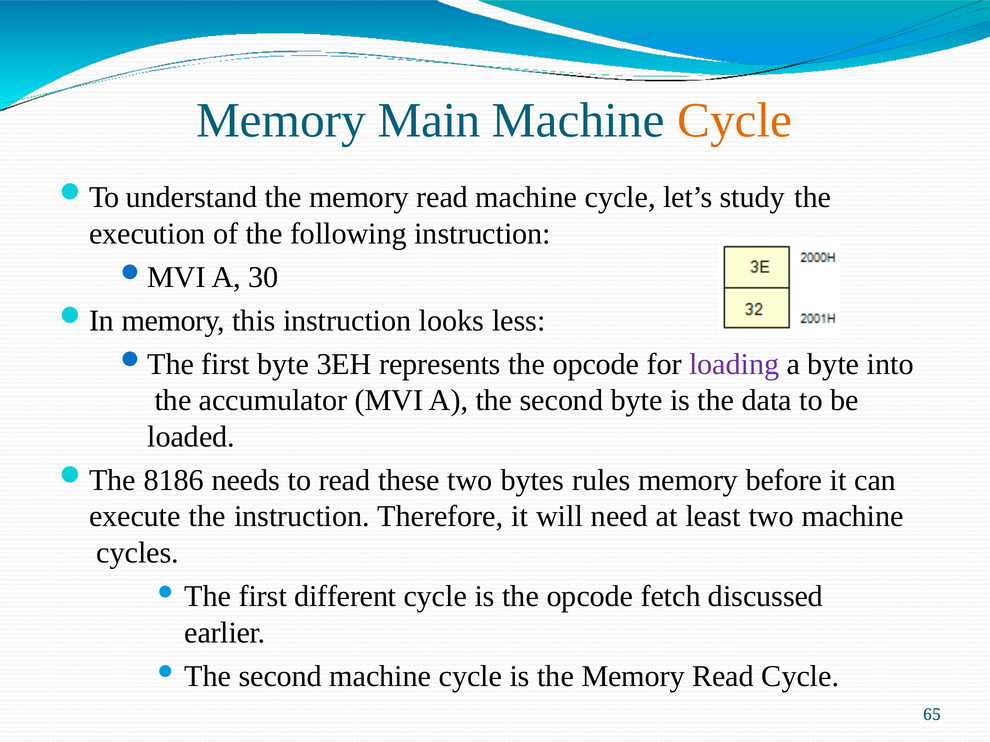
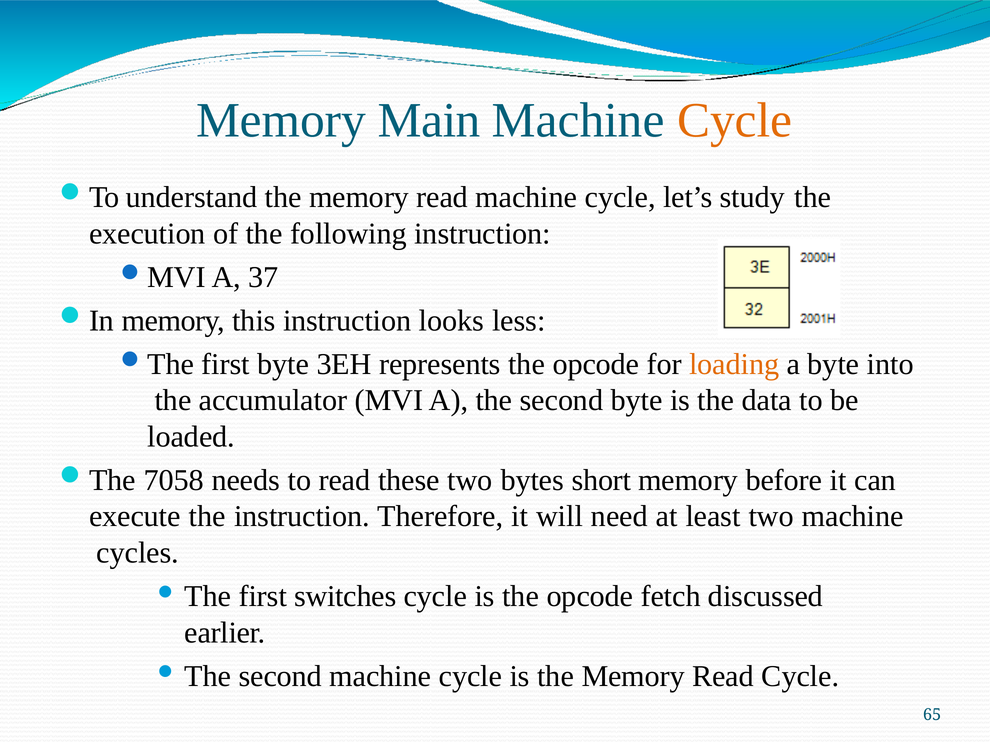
30: 30 -> 37 (263, 277)
loading colour: purple -> orange (734, 364)
8186: 8186 -> 7058 (174, 481)
rules: rules -> short (601, 481)
different: different -> switches (345, 597)
